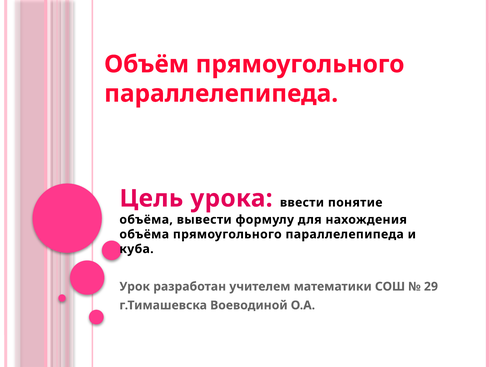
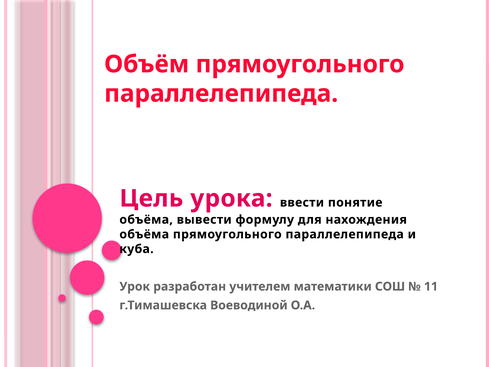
29: 29 -> 11 (431, 286)
